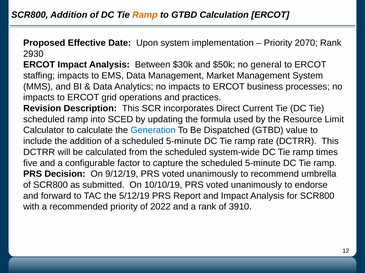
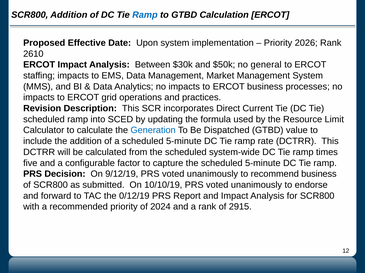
Ramp colour: orange -> blue (145, 15)
2070: 2070 -> 2026 (306, 43)
2930: 2930 -> 2610 (33, 54)
recommend umbrella: umbrella -> business (319, 174)
5/12/19: 5/12/19 -> 0/12/19 (134, 196)
2022: 2022 -> 2024 (160, 207)
3910: 3910 -> 2915 (240, 207)
